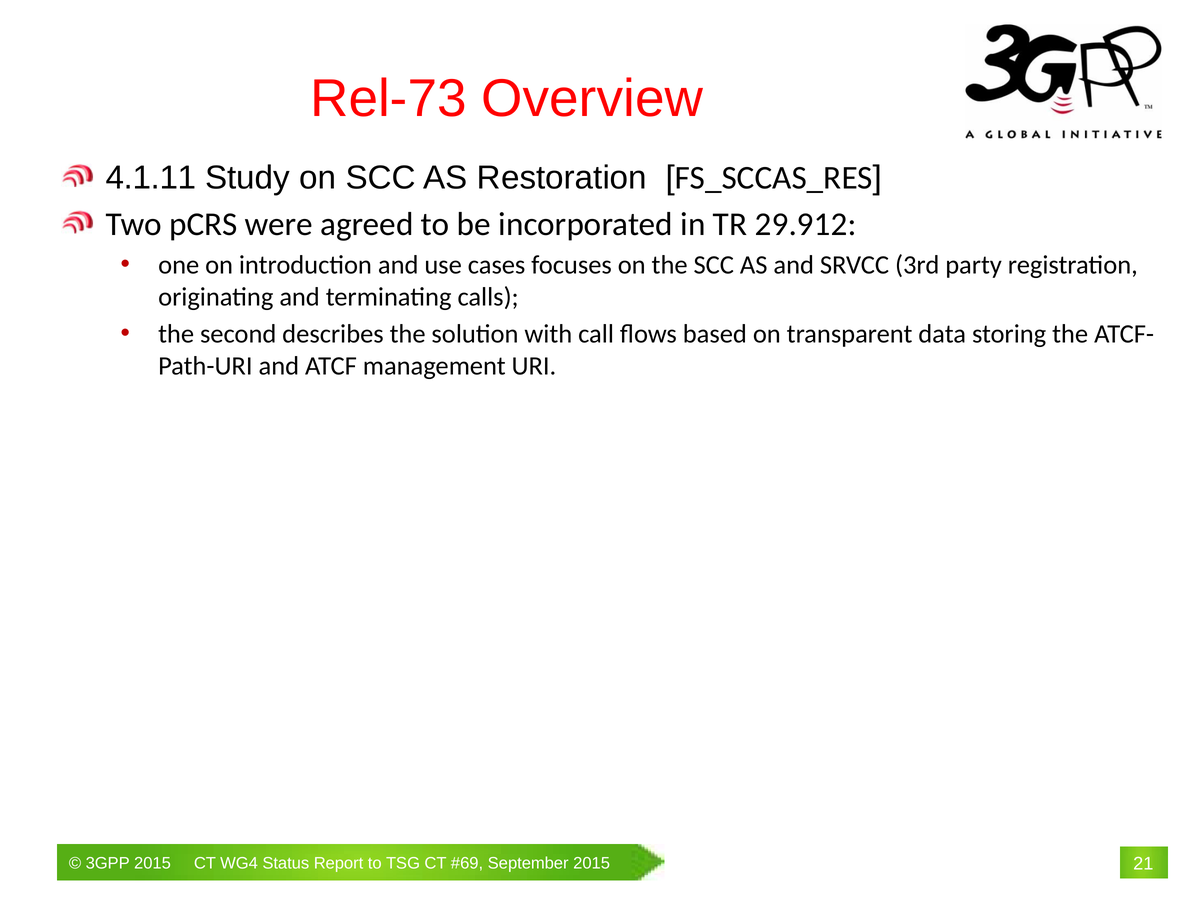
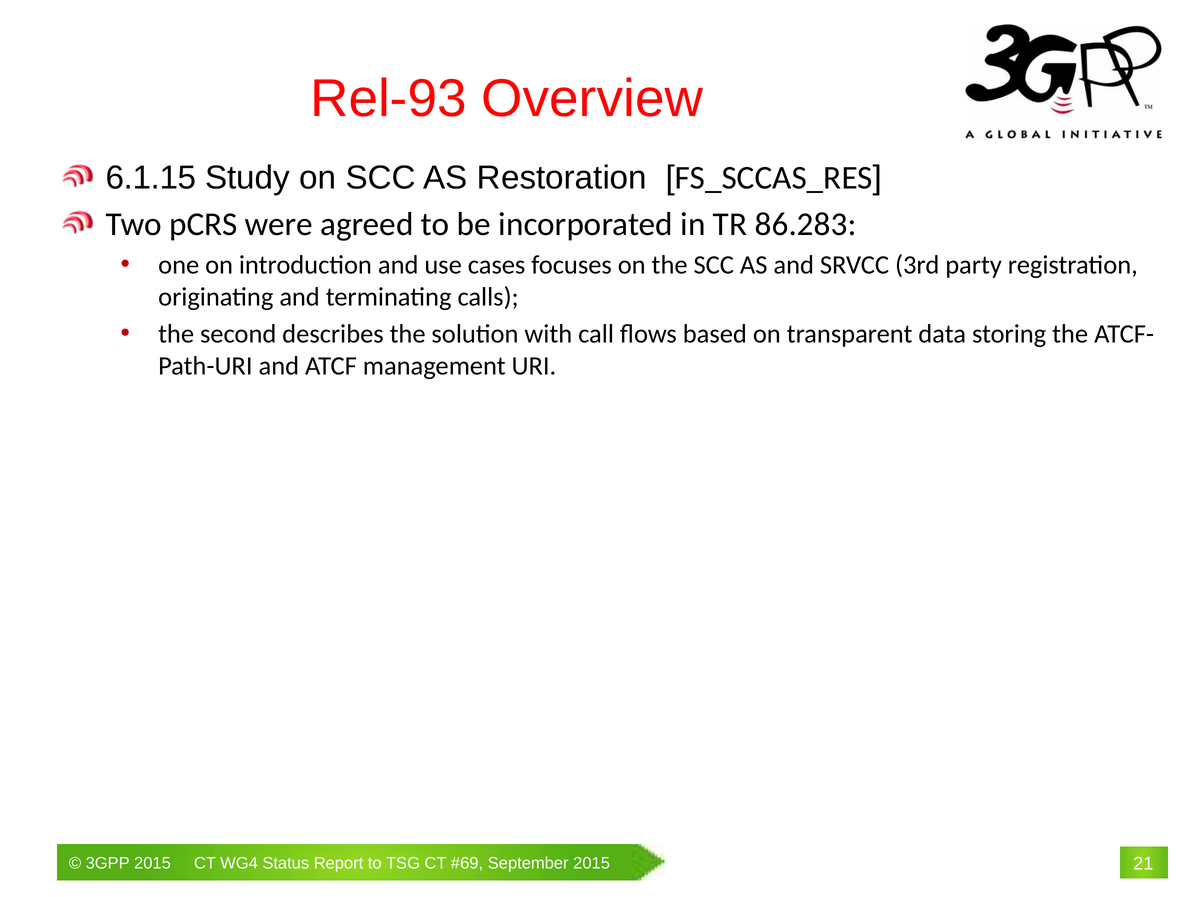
Rel-73: Rel-73 -> Rel-93 (388, 99)
4.1.11: 4.1.11 -> 6.1.15 (151, 178)
29.912: 29.912 -> 86.283 (806, 224)
